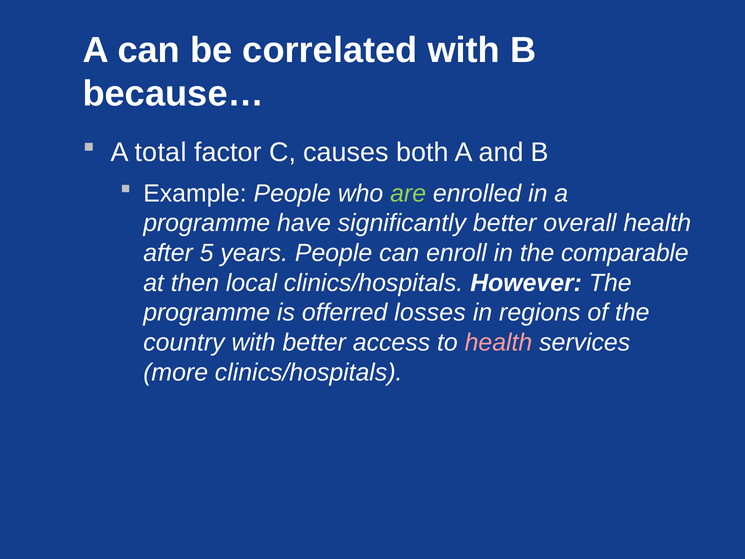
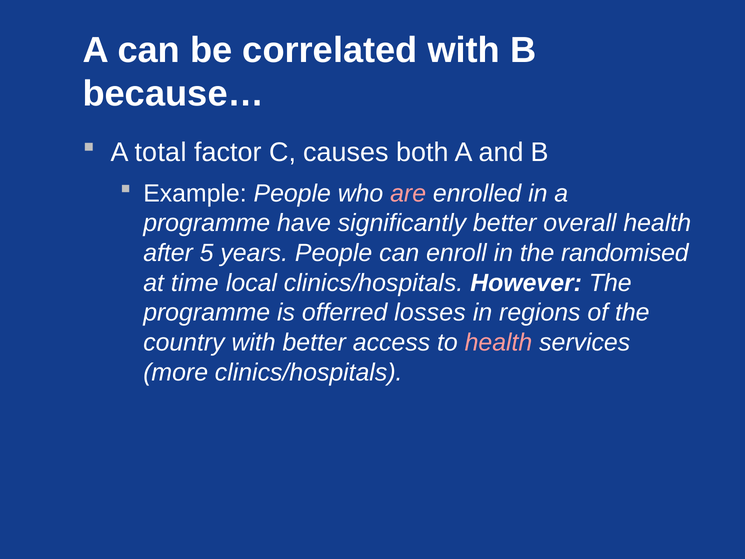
are colour: light green -> pink (408, 193)
comparable: comparable -> randomised (625, 253)
then: then -> time (195, 283)
